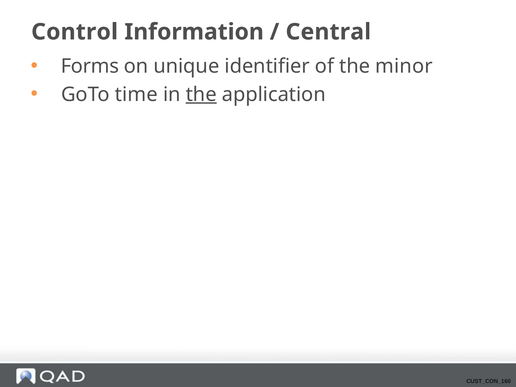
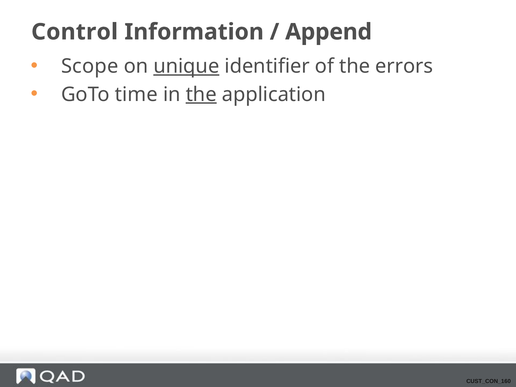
Central: Central -> Append (329, 32)
Forms: Forms -> Scope (90, 66)
unique underline: none -> present (186, 66)
minor: minor -> errors (404, 66)
